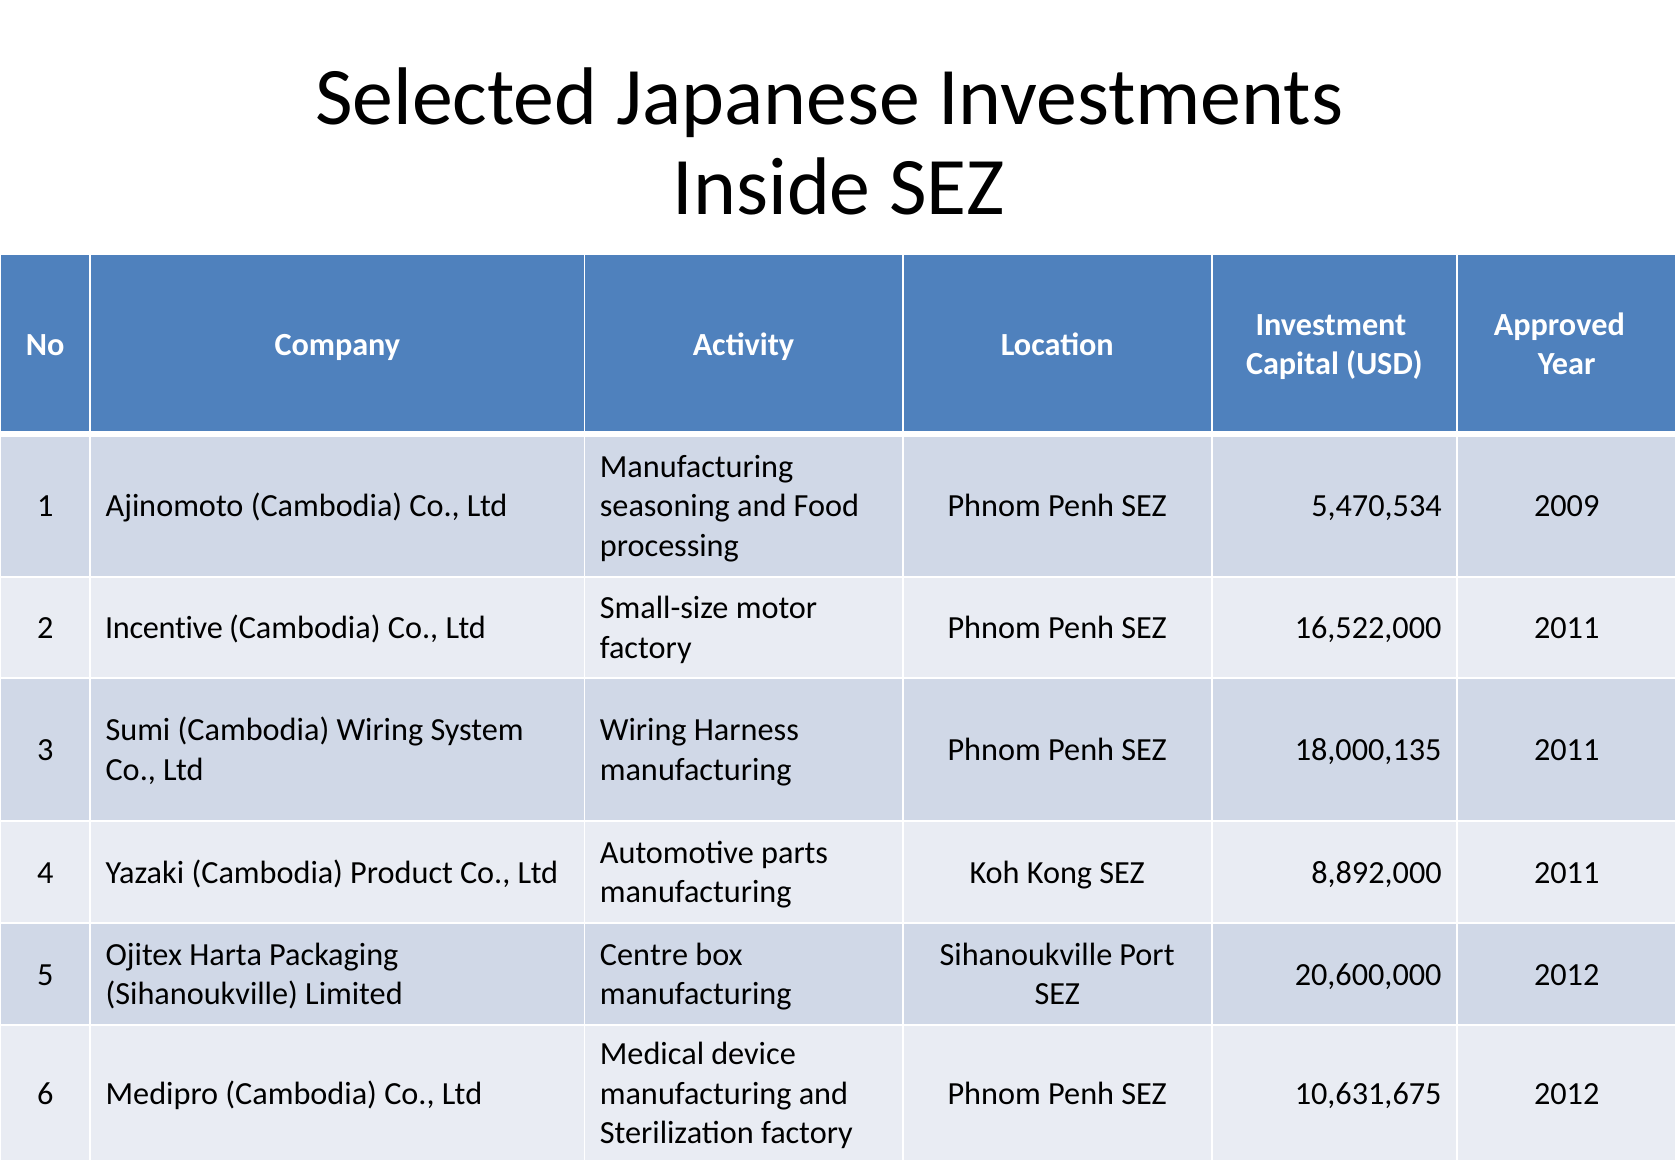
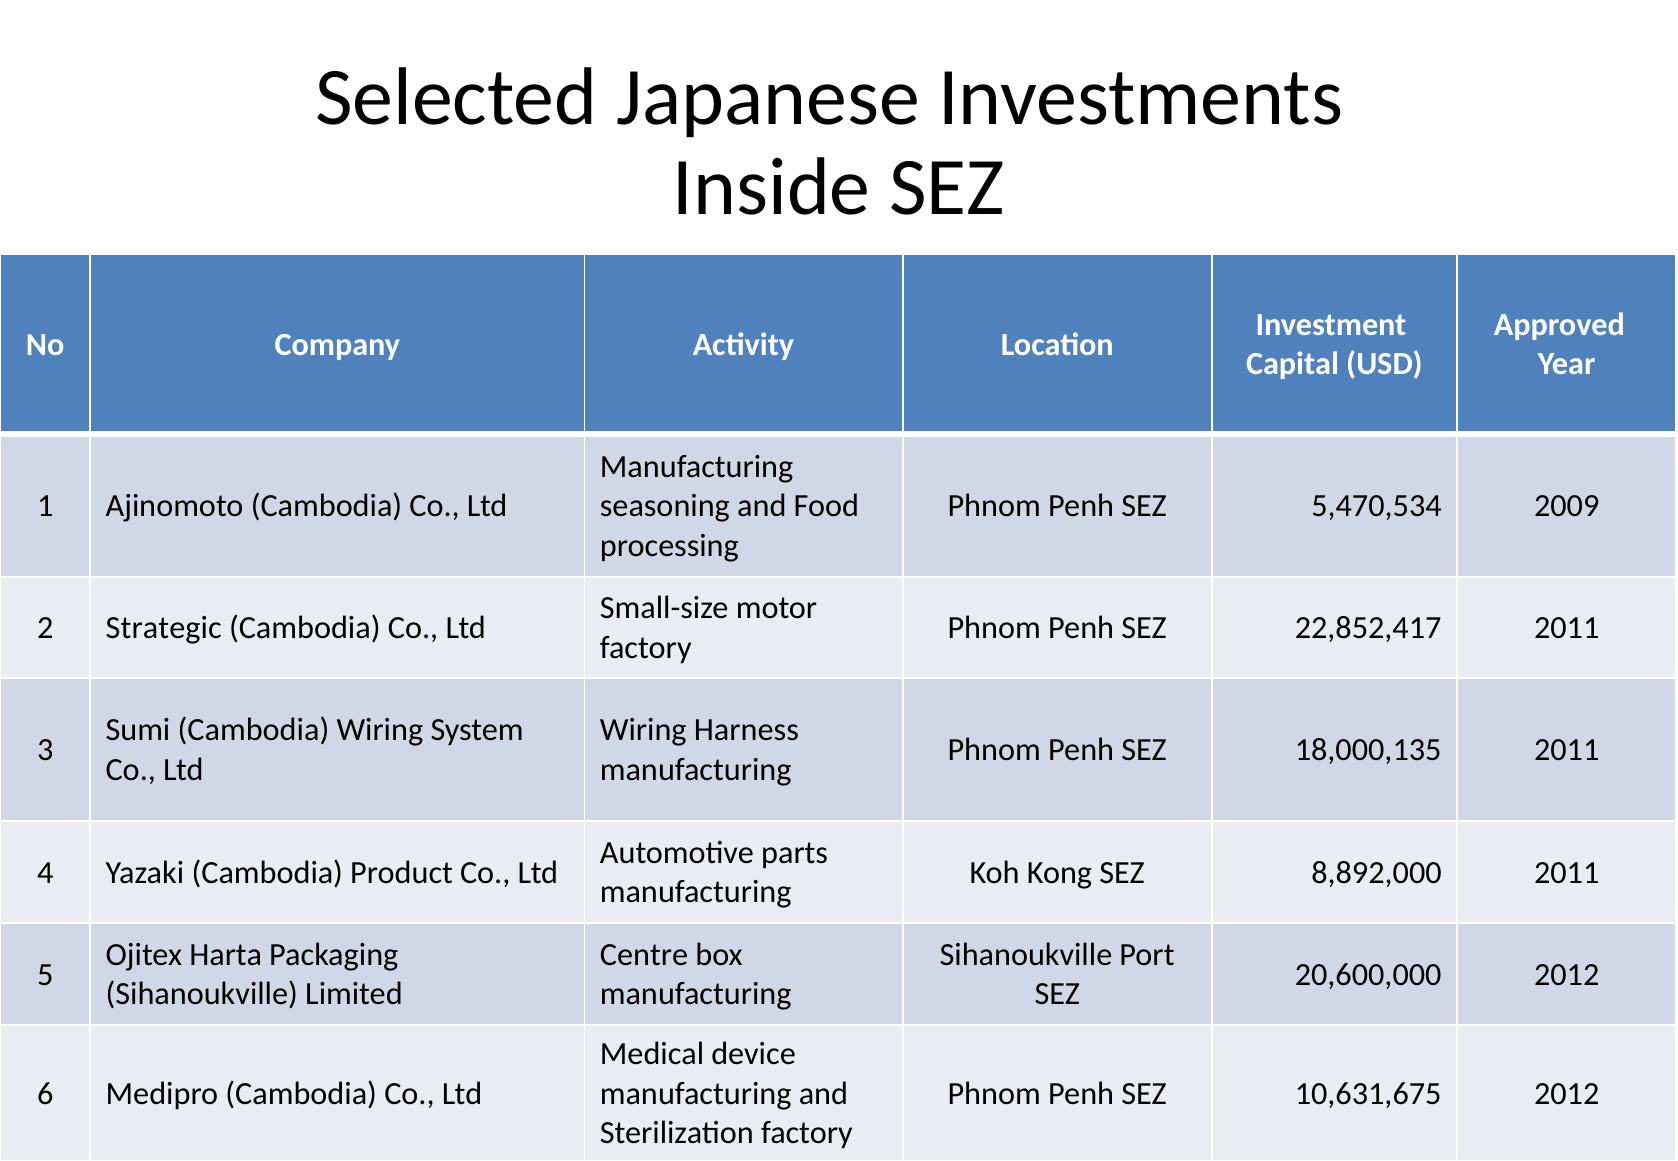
Incentive: Incentive -> Strategic (164, 628)
16,522,000: 16,522,000 -> 22,852,417 (1368, 628)
